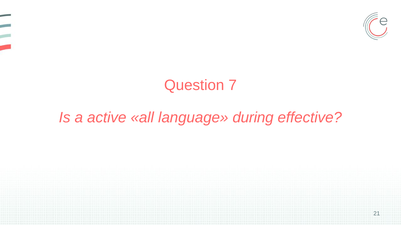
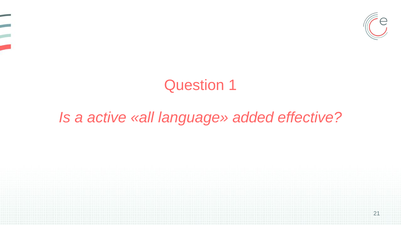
7: 7 -> 1 (233, 85)
during: during -> added (253, 118)
